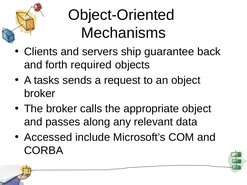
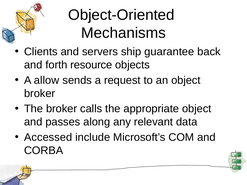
required: required -> resource (91, 65)
tasks: tasks -> allow (47, 80)
